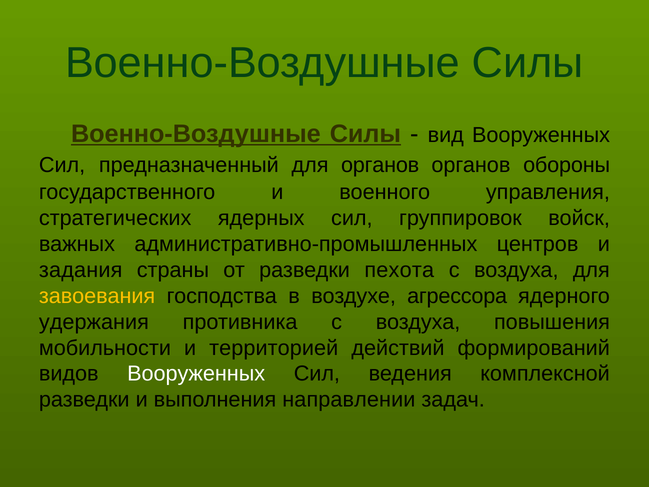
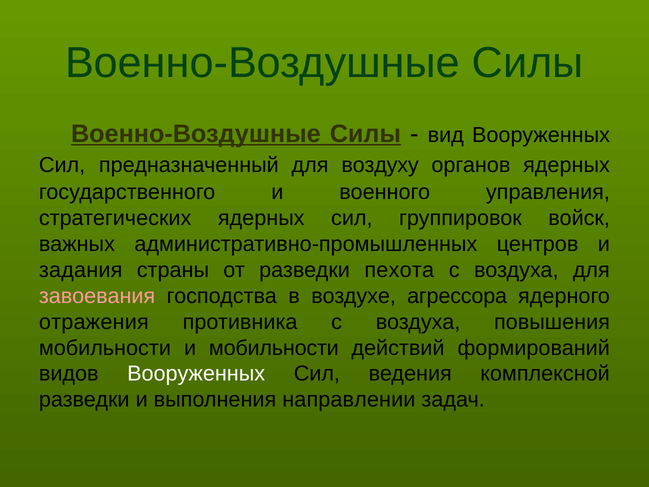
для органов: органов -> воздуху (380, 165)
органов обороны: обороны -> ядерных (567, 165)
завоевания colour: yellow -> pink (97, 296)
удержания: удержания -> отражения (94, 322)
и территорией: территорией -> мобильности (274, 348)
